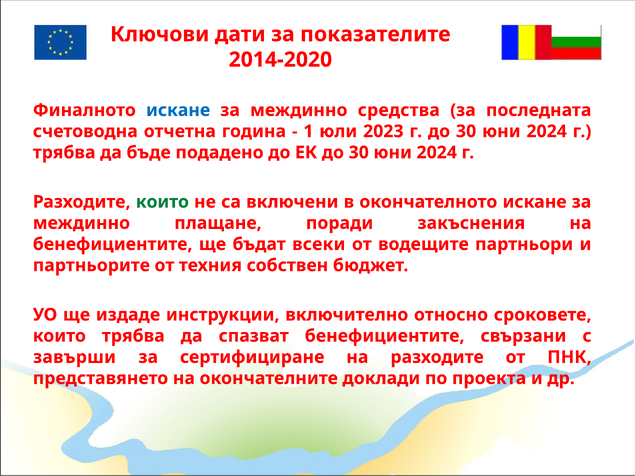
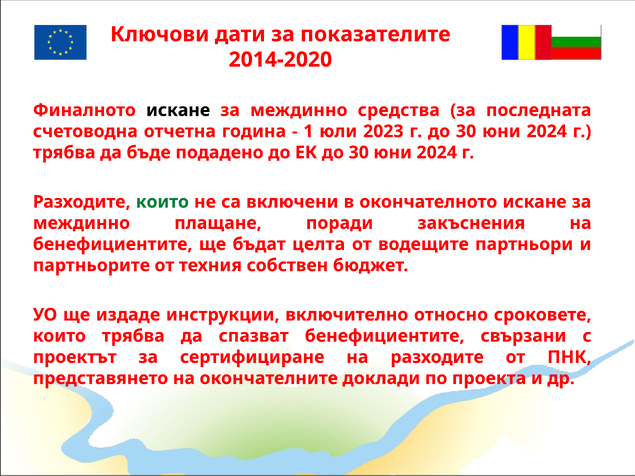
искане colour: blue -> black (178, 110)
всеки: всеки -> целта (319, 244)
завърши: завърши -> проектът (75, 357)
